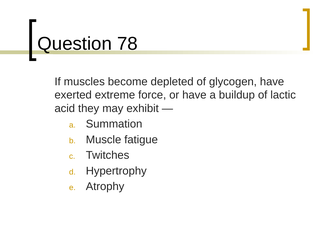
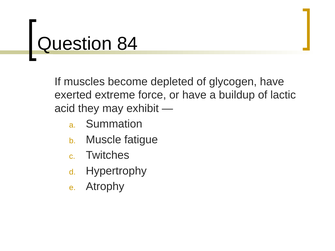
78: 78 -> 84 (127, 44)
